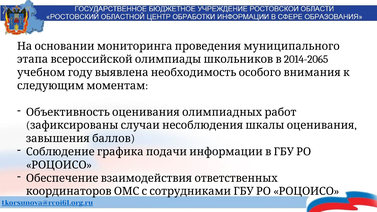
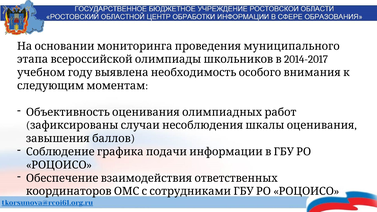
2014-2065: 2014-2065 -> 2014-2017 (306, 59)
